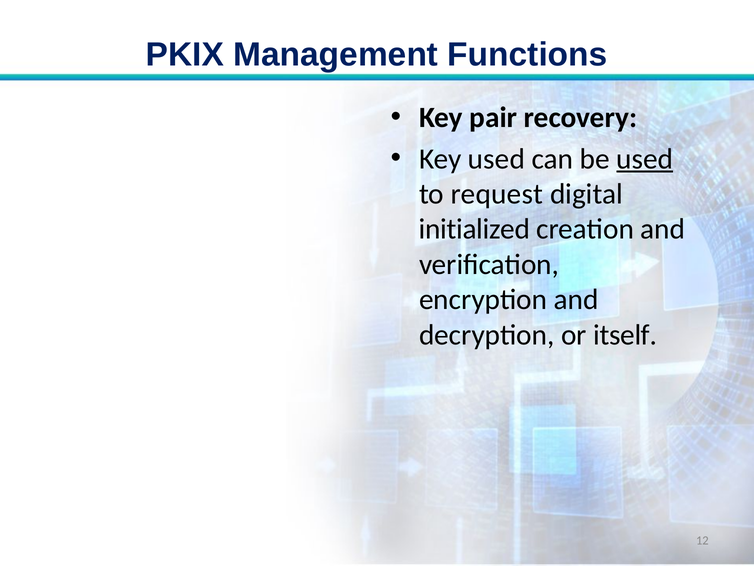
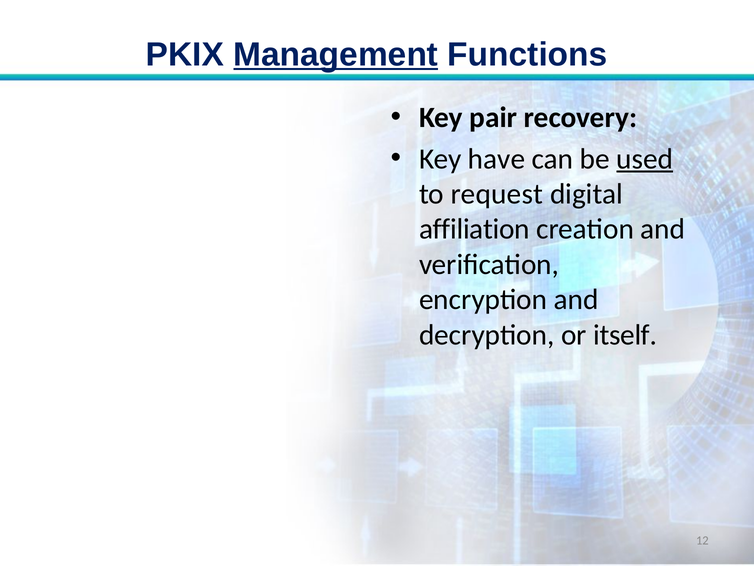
Management underline: none -> present (336, 55)
Key used: used -> have (497, 159)
initialized: initialized -> affiliation (474, 229)
